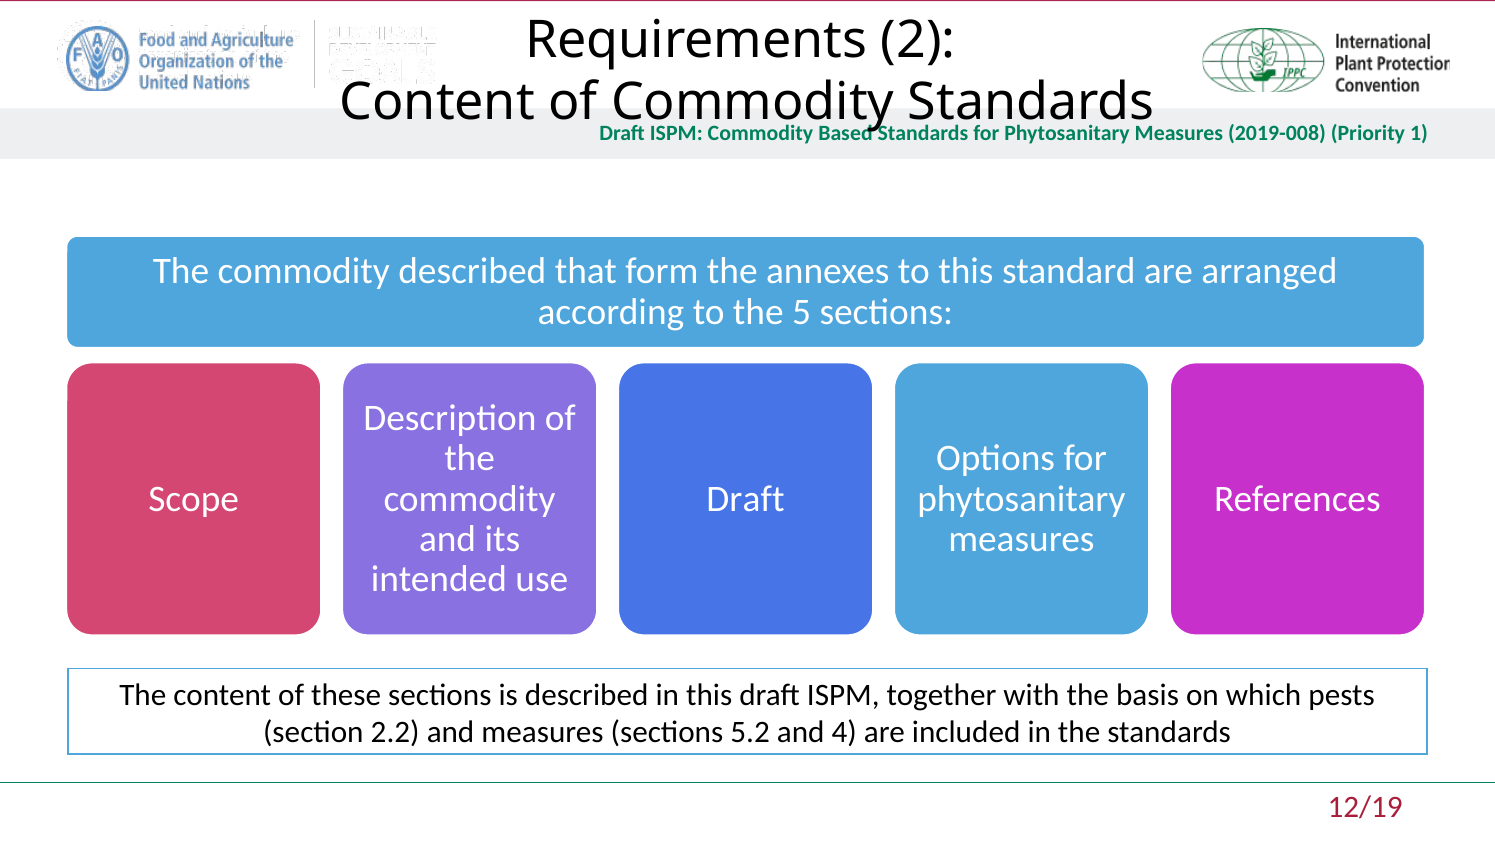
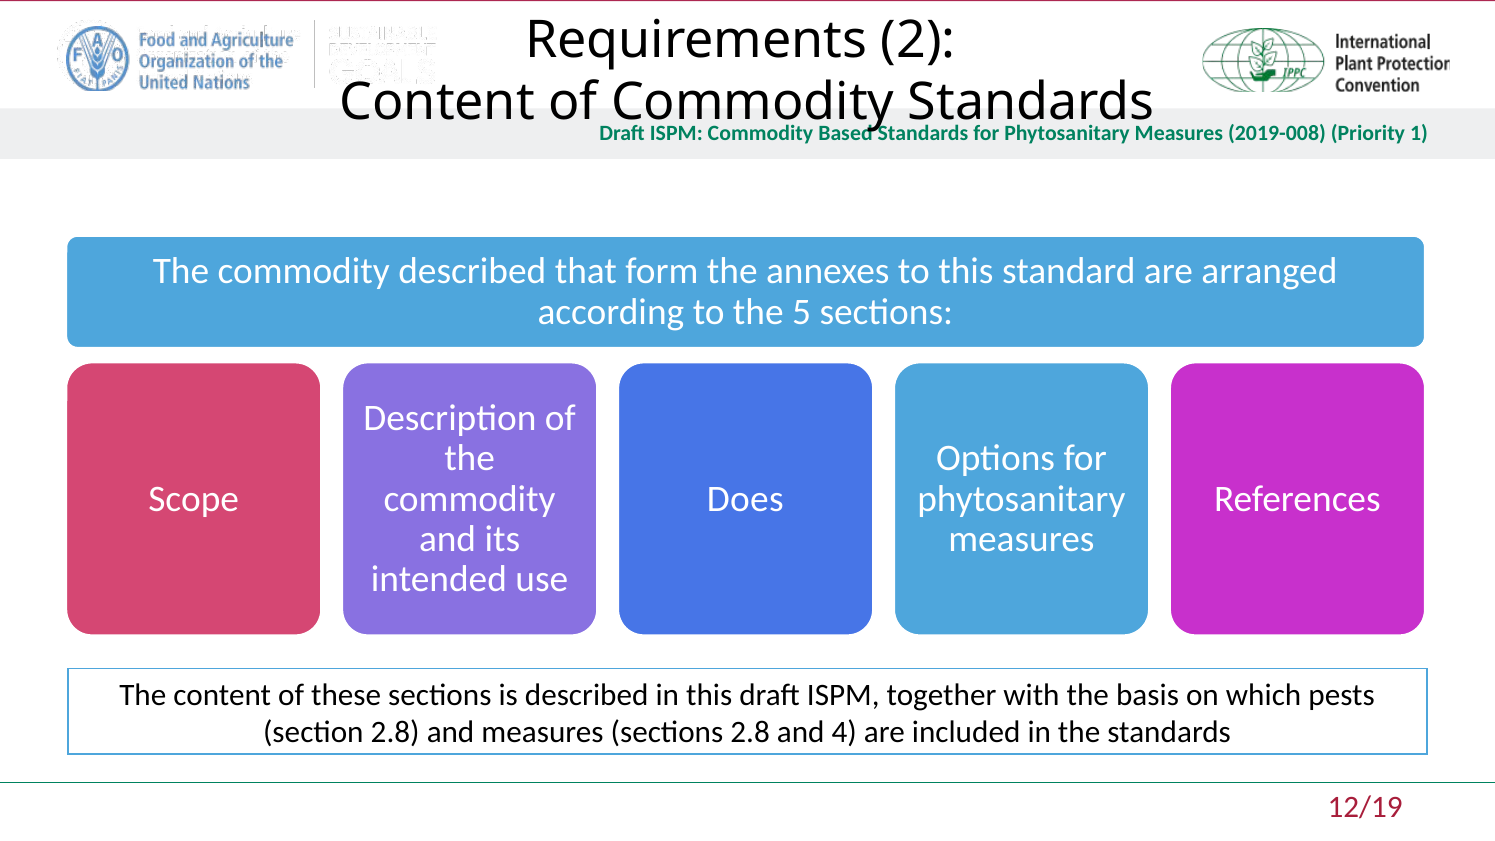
Draft: Draft -> Does (745, 499)
section 2.2: 2.2 -> 2.8 (395, 732)
sections 5.2: 5.2 -> 2.8 (750, 732)
